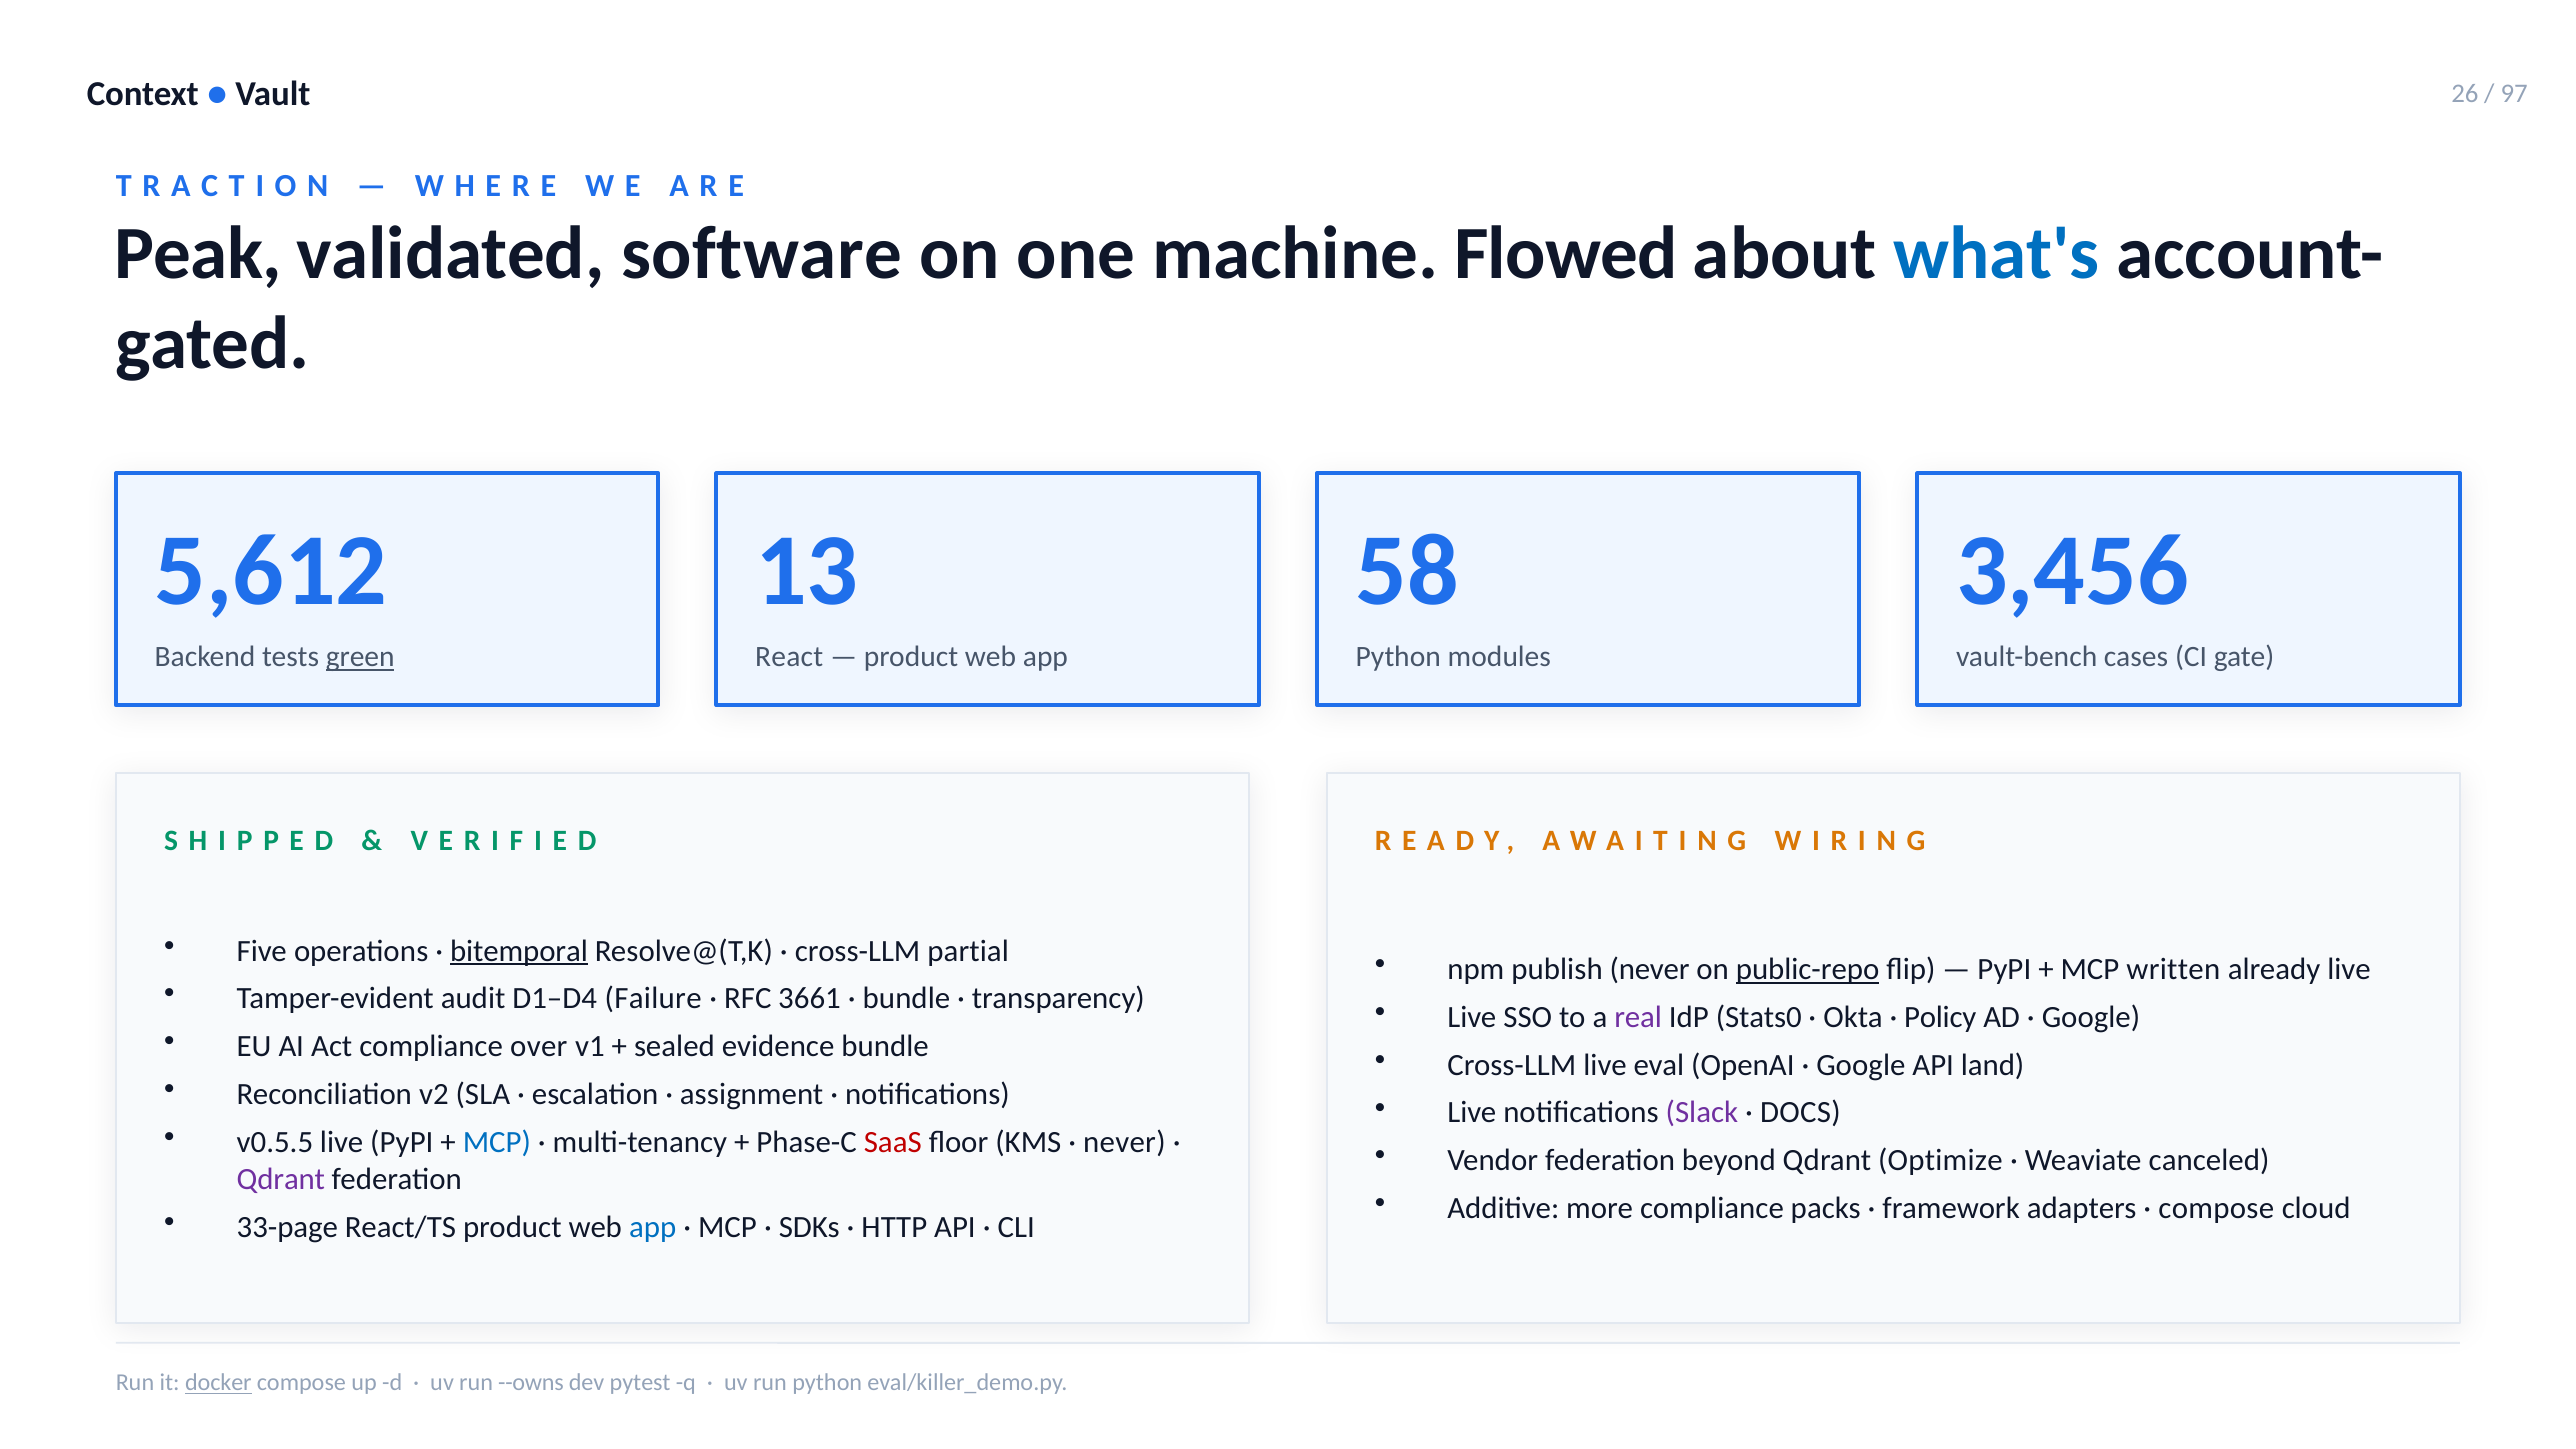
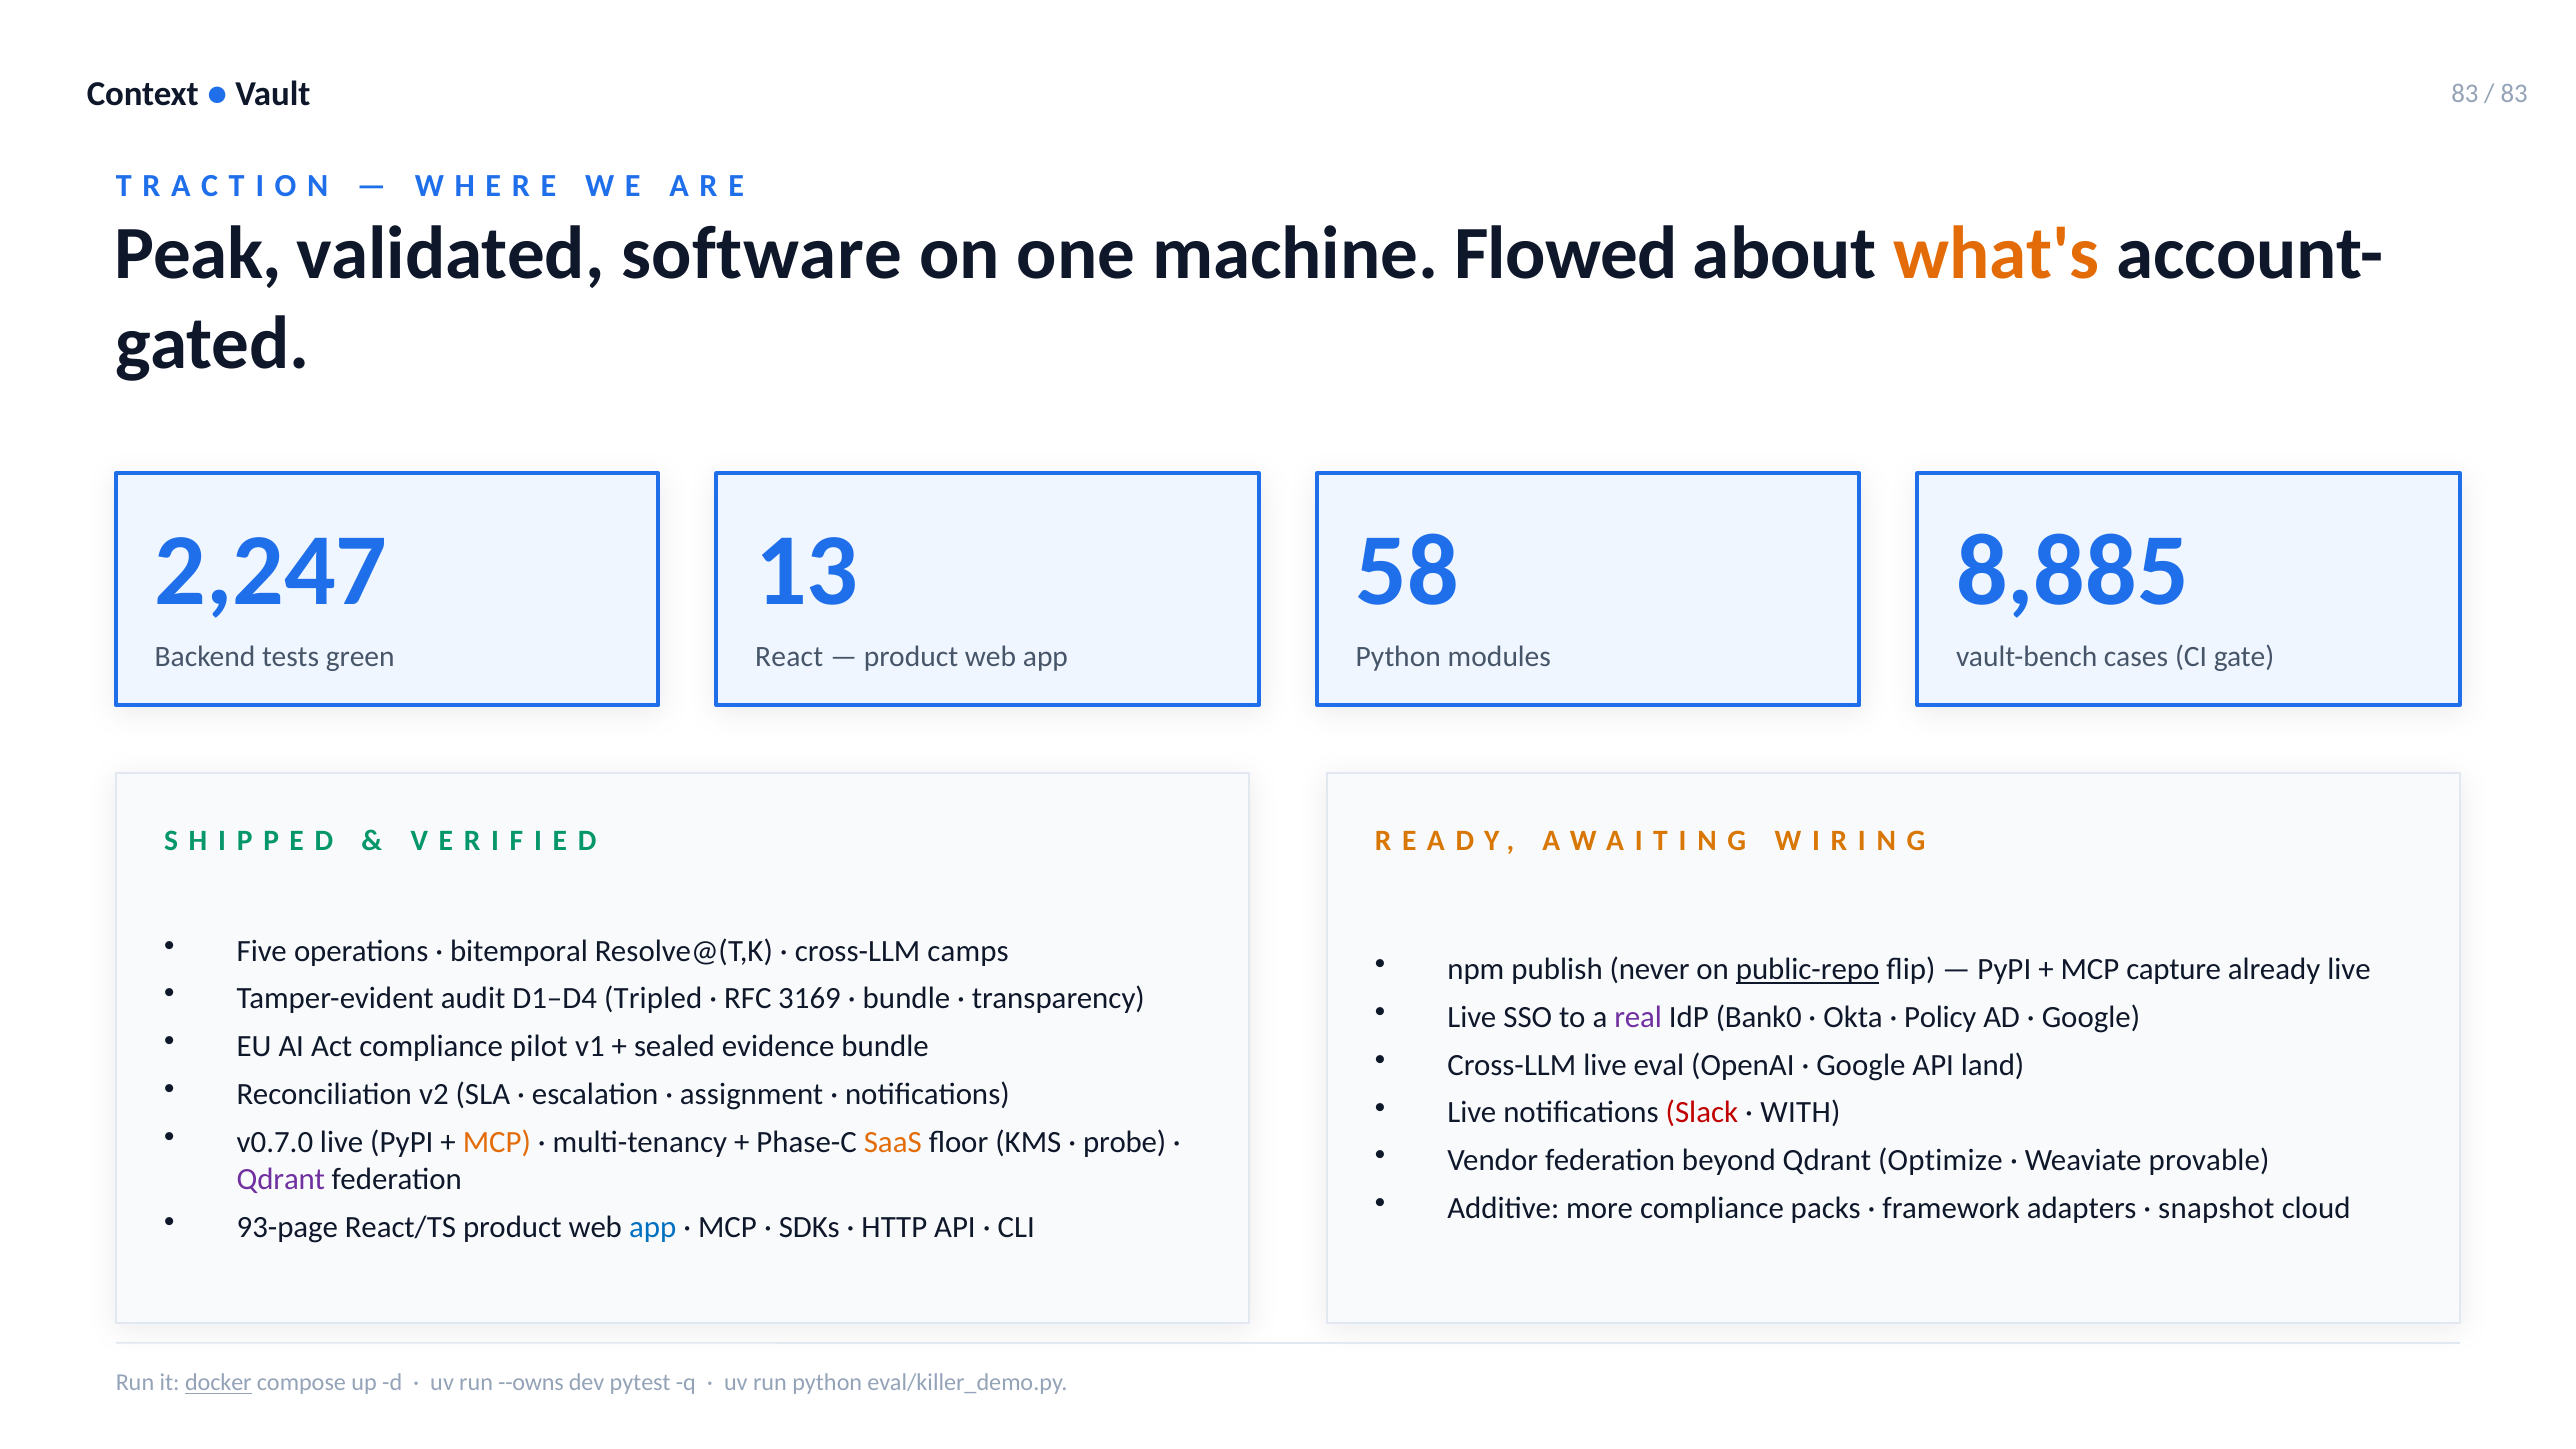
Vault 26: 26 -> 83 (2465, 94)
97: 97 -> 83 (2514, 94)
what's colour: blue -> orange (1997, 254)
5,612: 5,612 -> 2,247 (271, 571)
3,456: 3,456 -> 8,885 (2072, 571)
green underline: present -> none (360, 657)
bitemporal underline: present -> none (519, 951)
partial: partial -> camps (968, 951)
written: written -> capture (2174, 969)
Failure: Failure -> Tripled (653, 999)
3661: 3661 -> 3169 (810, 999)
Stats0: Stats0 -> Bank0 (1759, 1017)
over: over -> pilot (539, 1046)
Slack colour: purple -> red (1702, 1113)
DOCS: DOCS -> WITH (1800, 1113)
v0.5.5: v0.5.5 -> v0.7.0 (275, 1142)
MCP colour: blue -> orange (497, 1142)
SaaS colour: red -> orange (893, 1142)
never: never -> probe (1125, 1142)
canceled: canceled -> provable (2209, 1161)
compose: compose -> snapshot (2216, 1208)
33-page: 33-page -> 93-page (287, 1227)
